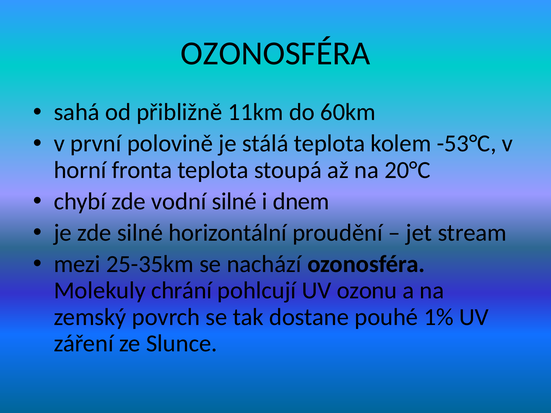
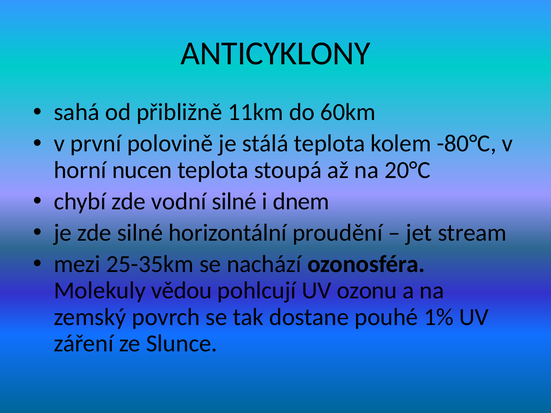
OZONOSFÉRA: OZONOSFÉRA -> ANTICYKLONY (276, 53)
-53°C: -53°C -> -80°C (467, 144)
fronta: fronta -> nucen (142, 170)
chrání: chrání -> vědou (182, 291)
